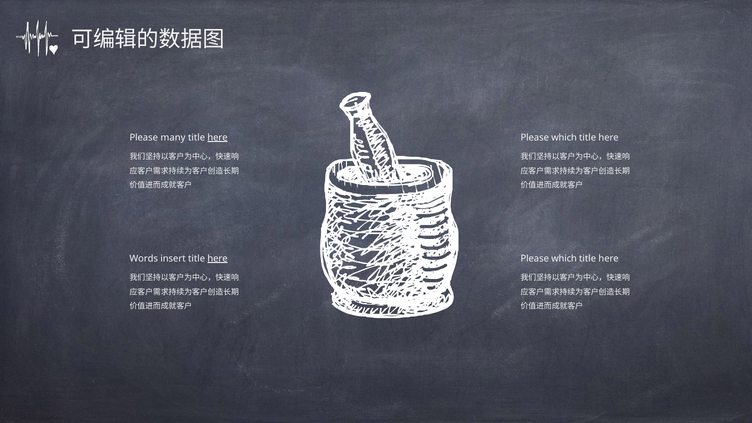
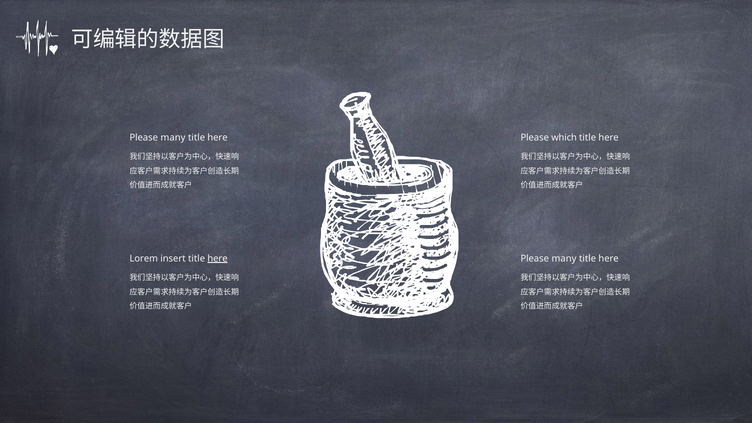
here underline: present -> none (218, 137)
Words: Words -> Lorem (144, 258)
which: which -> many (564, 258)
